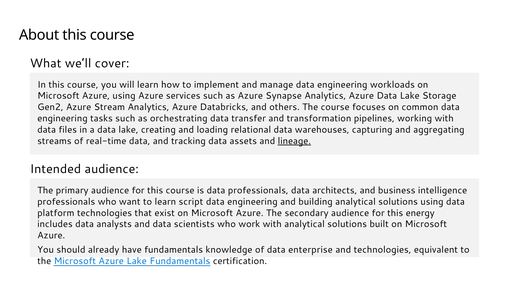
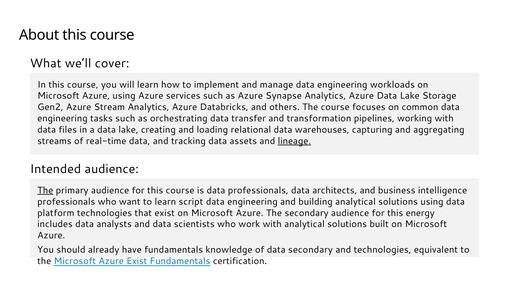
The underline: none -> present (45, 190)
data enterprise: enterprise -> secondary (310, 249)
Azure Lake: Lake -> Exist (137, 260)
